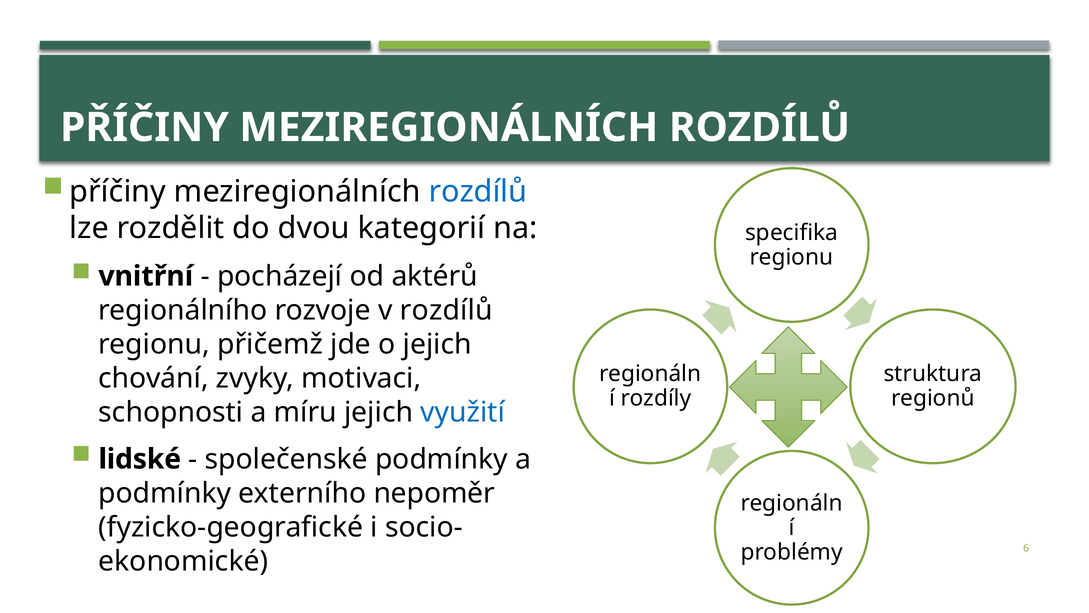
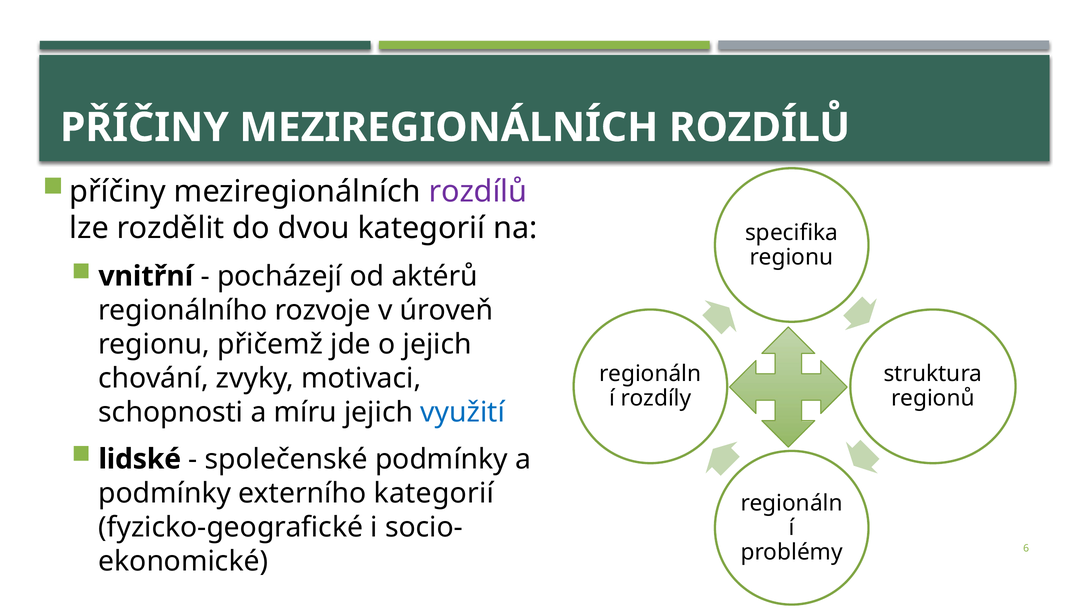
rozdílů colour: blue -> purple (478, 191)
v rozdílů: rozdílů -> úroveň (447, 310)
externího nepoměr: nepoměr -> kategorií (434, 493)
